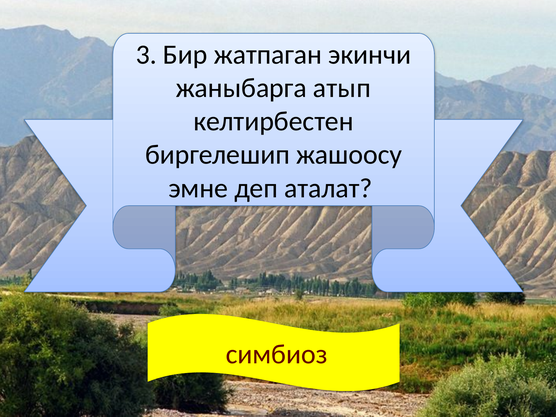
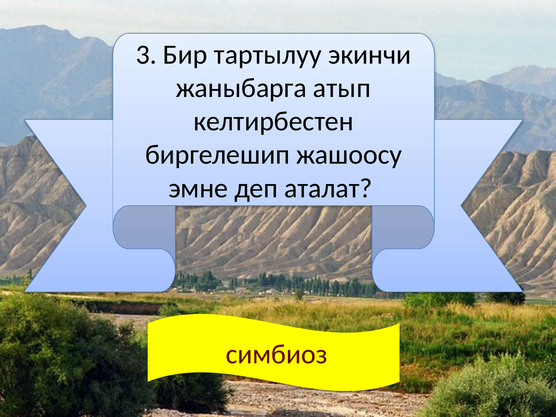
жатпаган: жатпаган -> тартылуу (268, 55)
